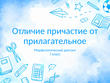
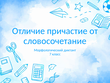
прилагательное: прилагательное -> словосочетание (55, 41)
